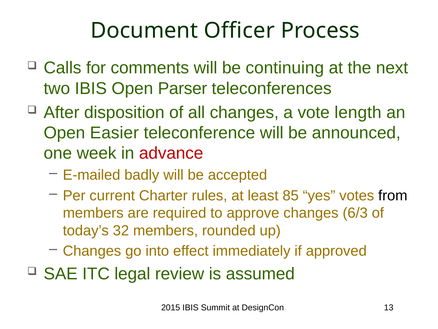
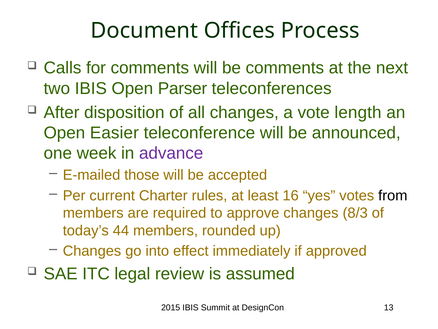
Officer: Officer -> Offices (239, 30)
be continuing: continuing -> comments (285, 68)
advance colour: red -> purple (171, 153)
badly: badly -> those (142, 175)
85: 85 -> 16 (291, 195)
6/3: 6/3 -> 8/3 (355, 213)
32: 32 -> 44 (121, 230)
